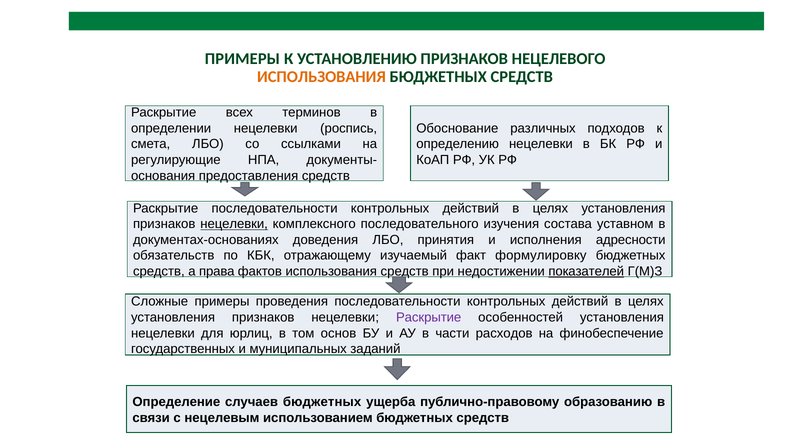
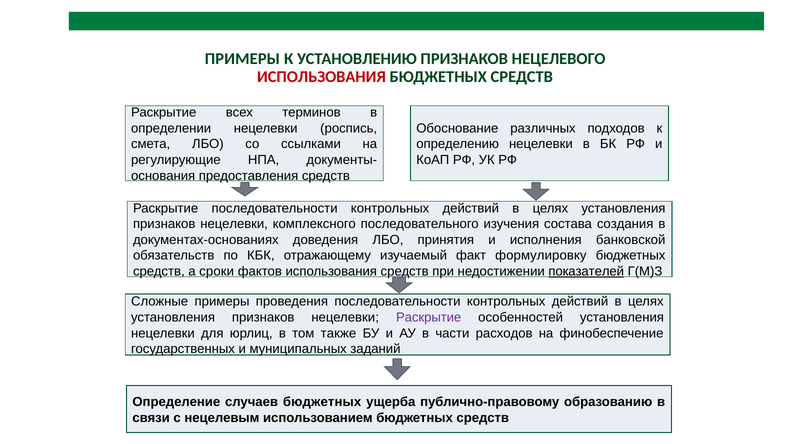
ИСПОЛЬЗОВАНИЯ colour: orange -> red (321, 77)
нецелевки underline: present -> none (234, 224)
уставном: уставном -> создания (625, 224)
адресности: адресности -> банковской (631, 240)
права: права -> сроки (217, 272)
основ: основ -> также (339, 333)
